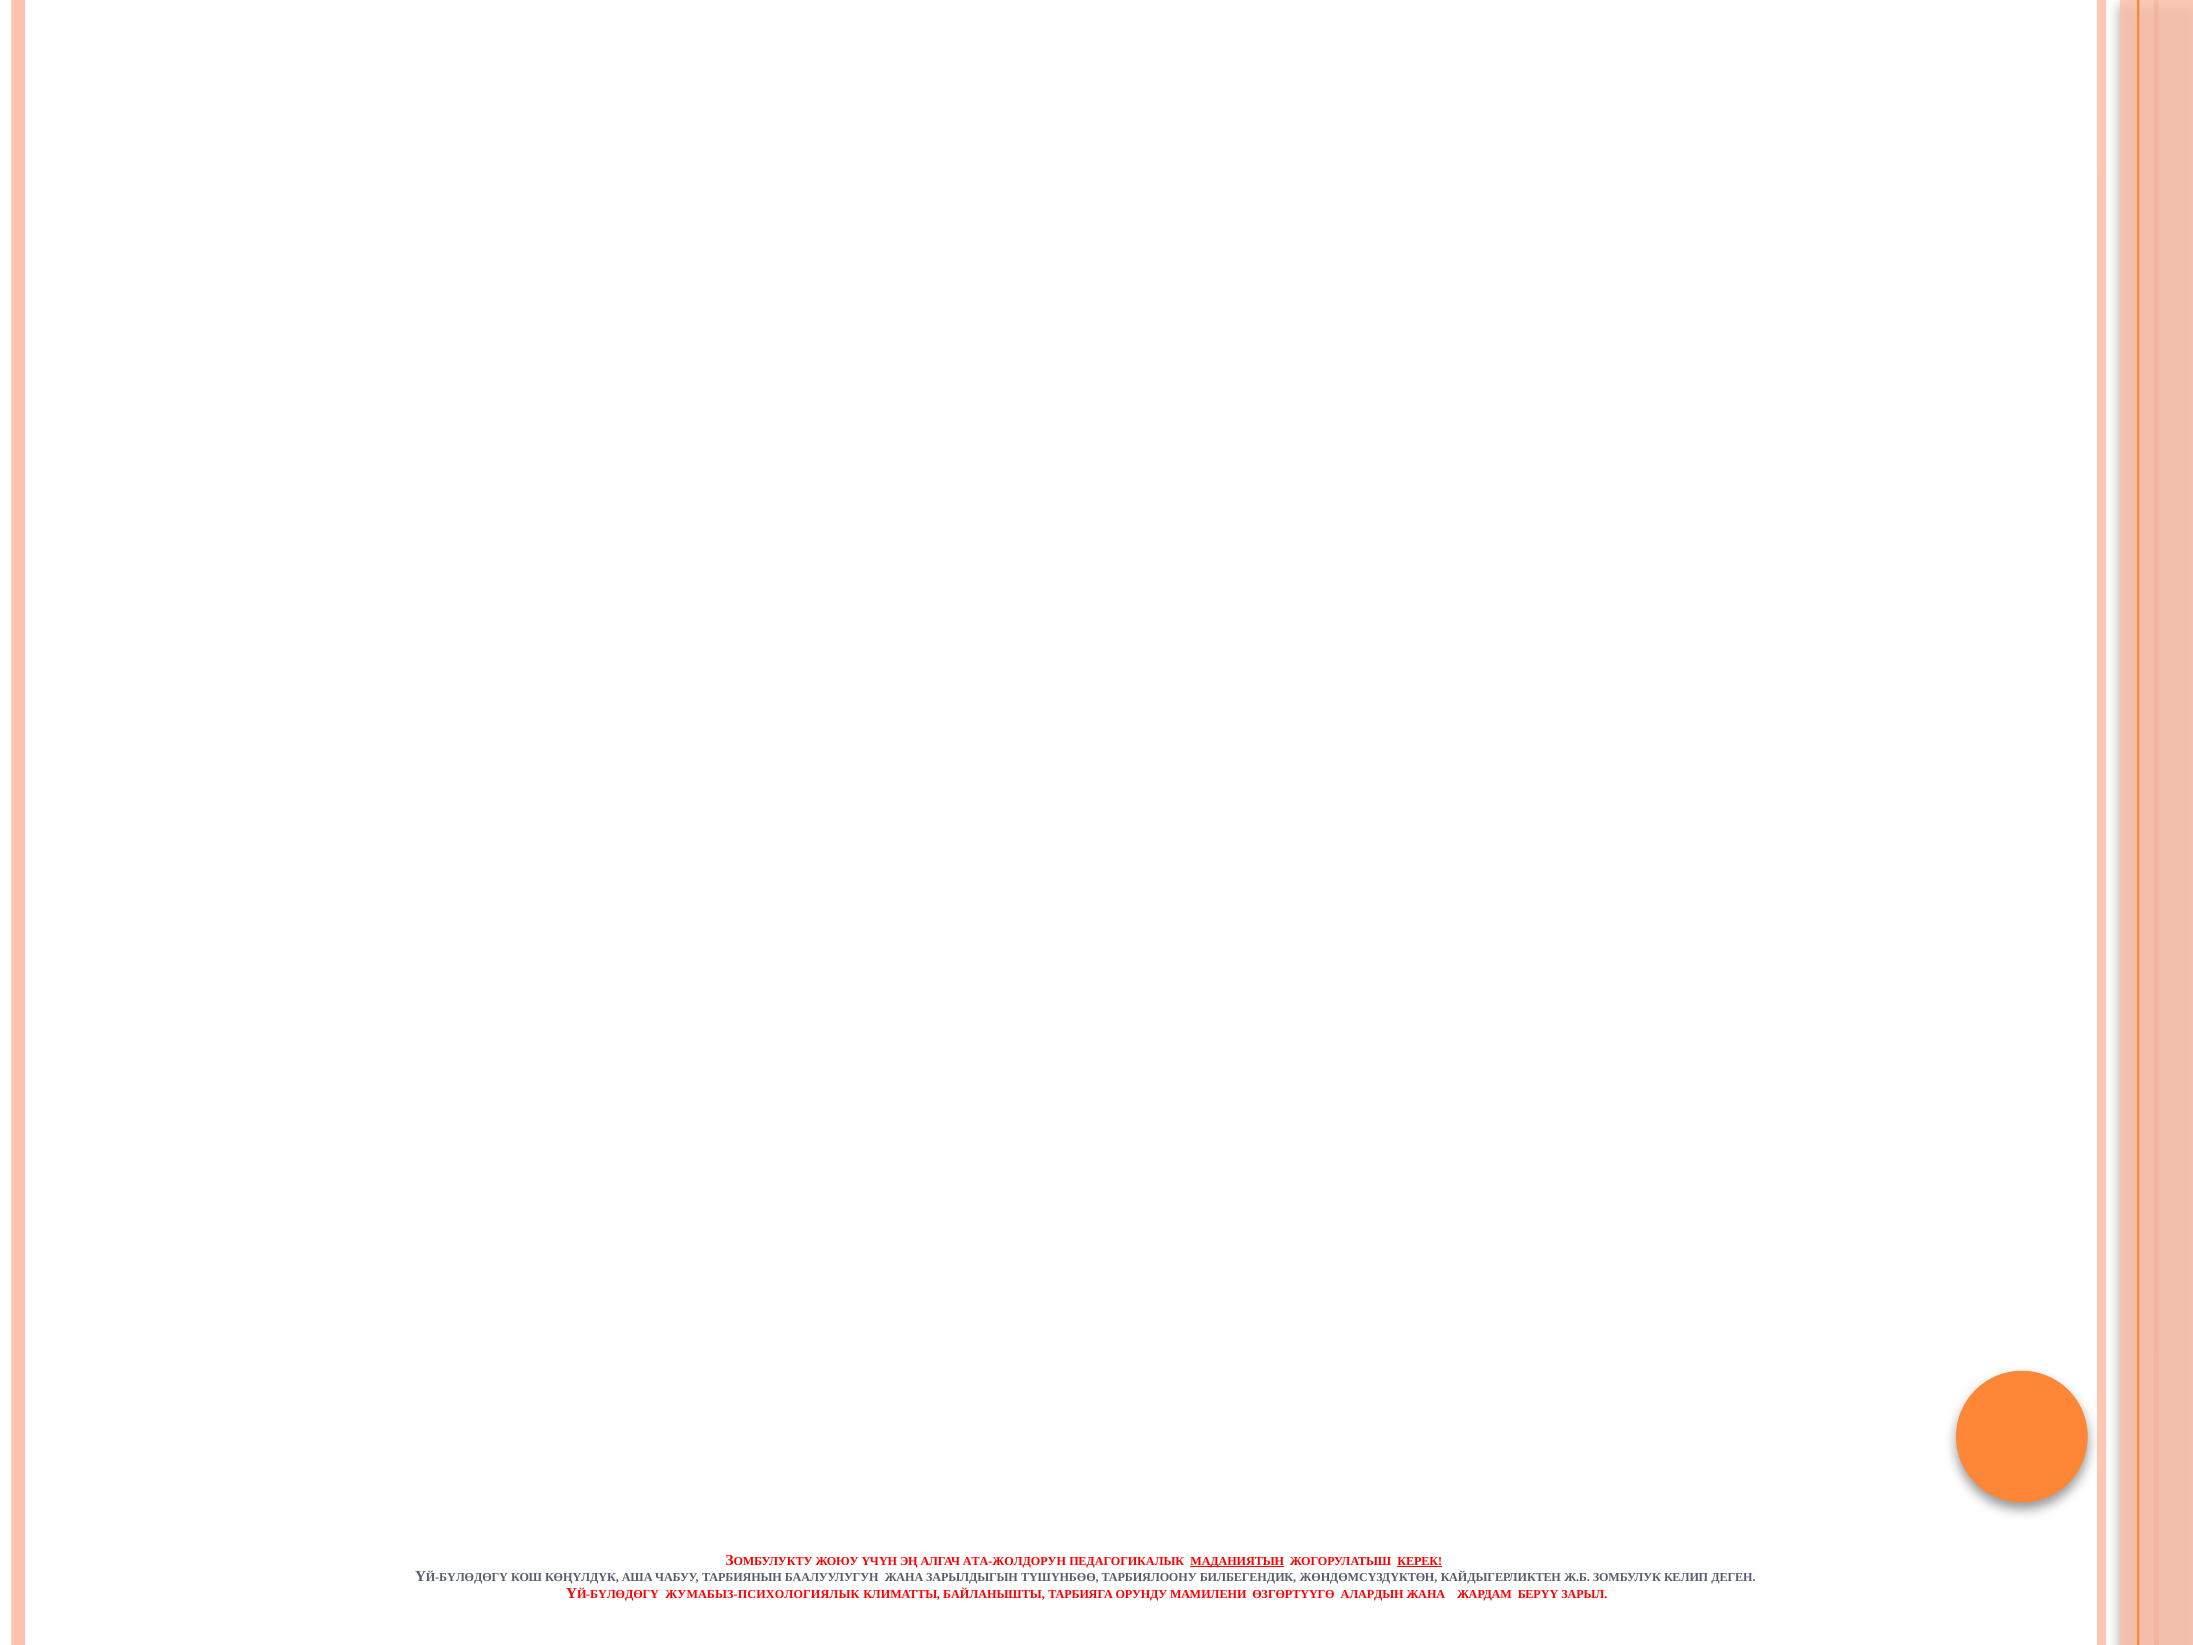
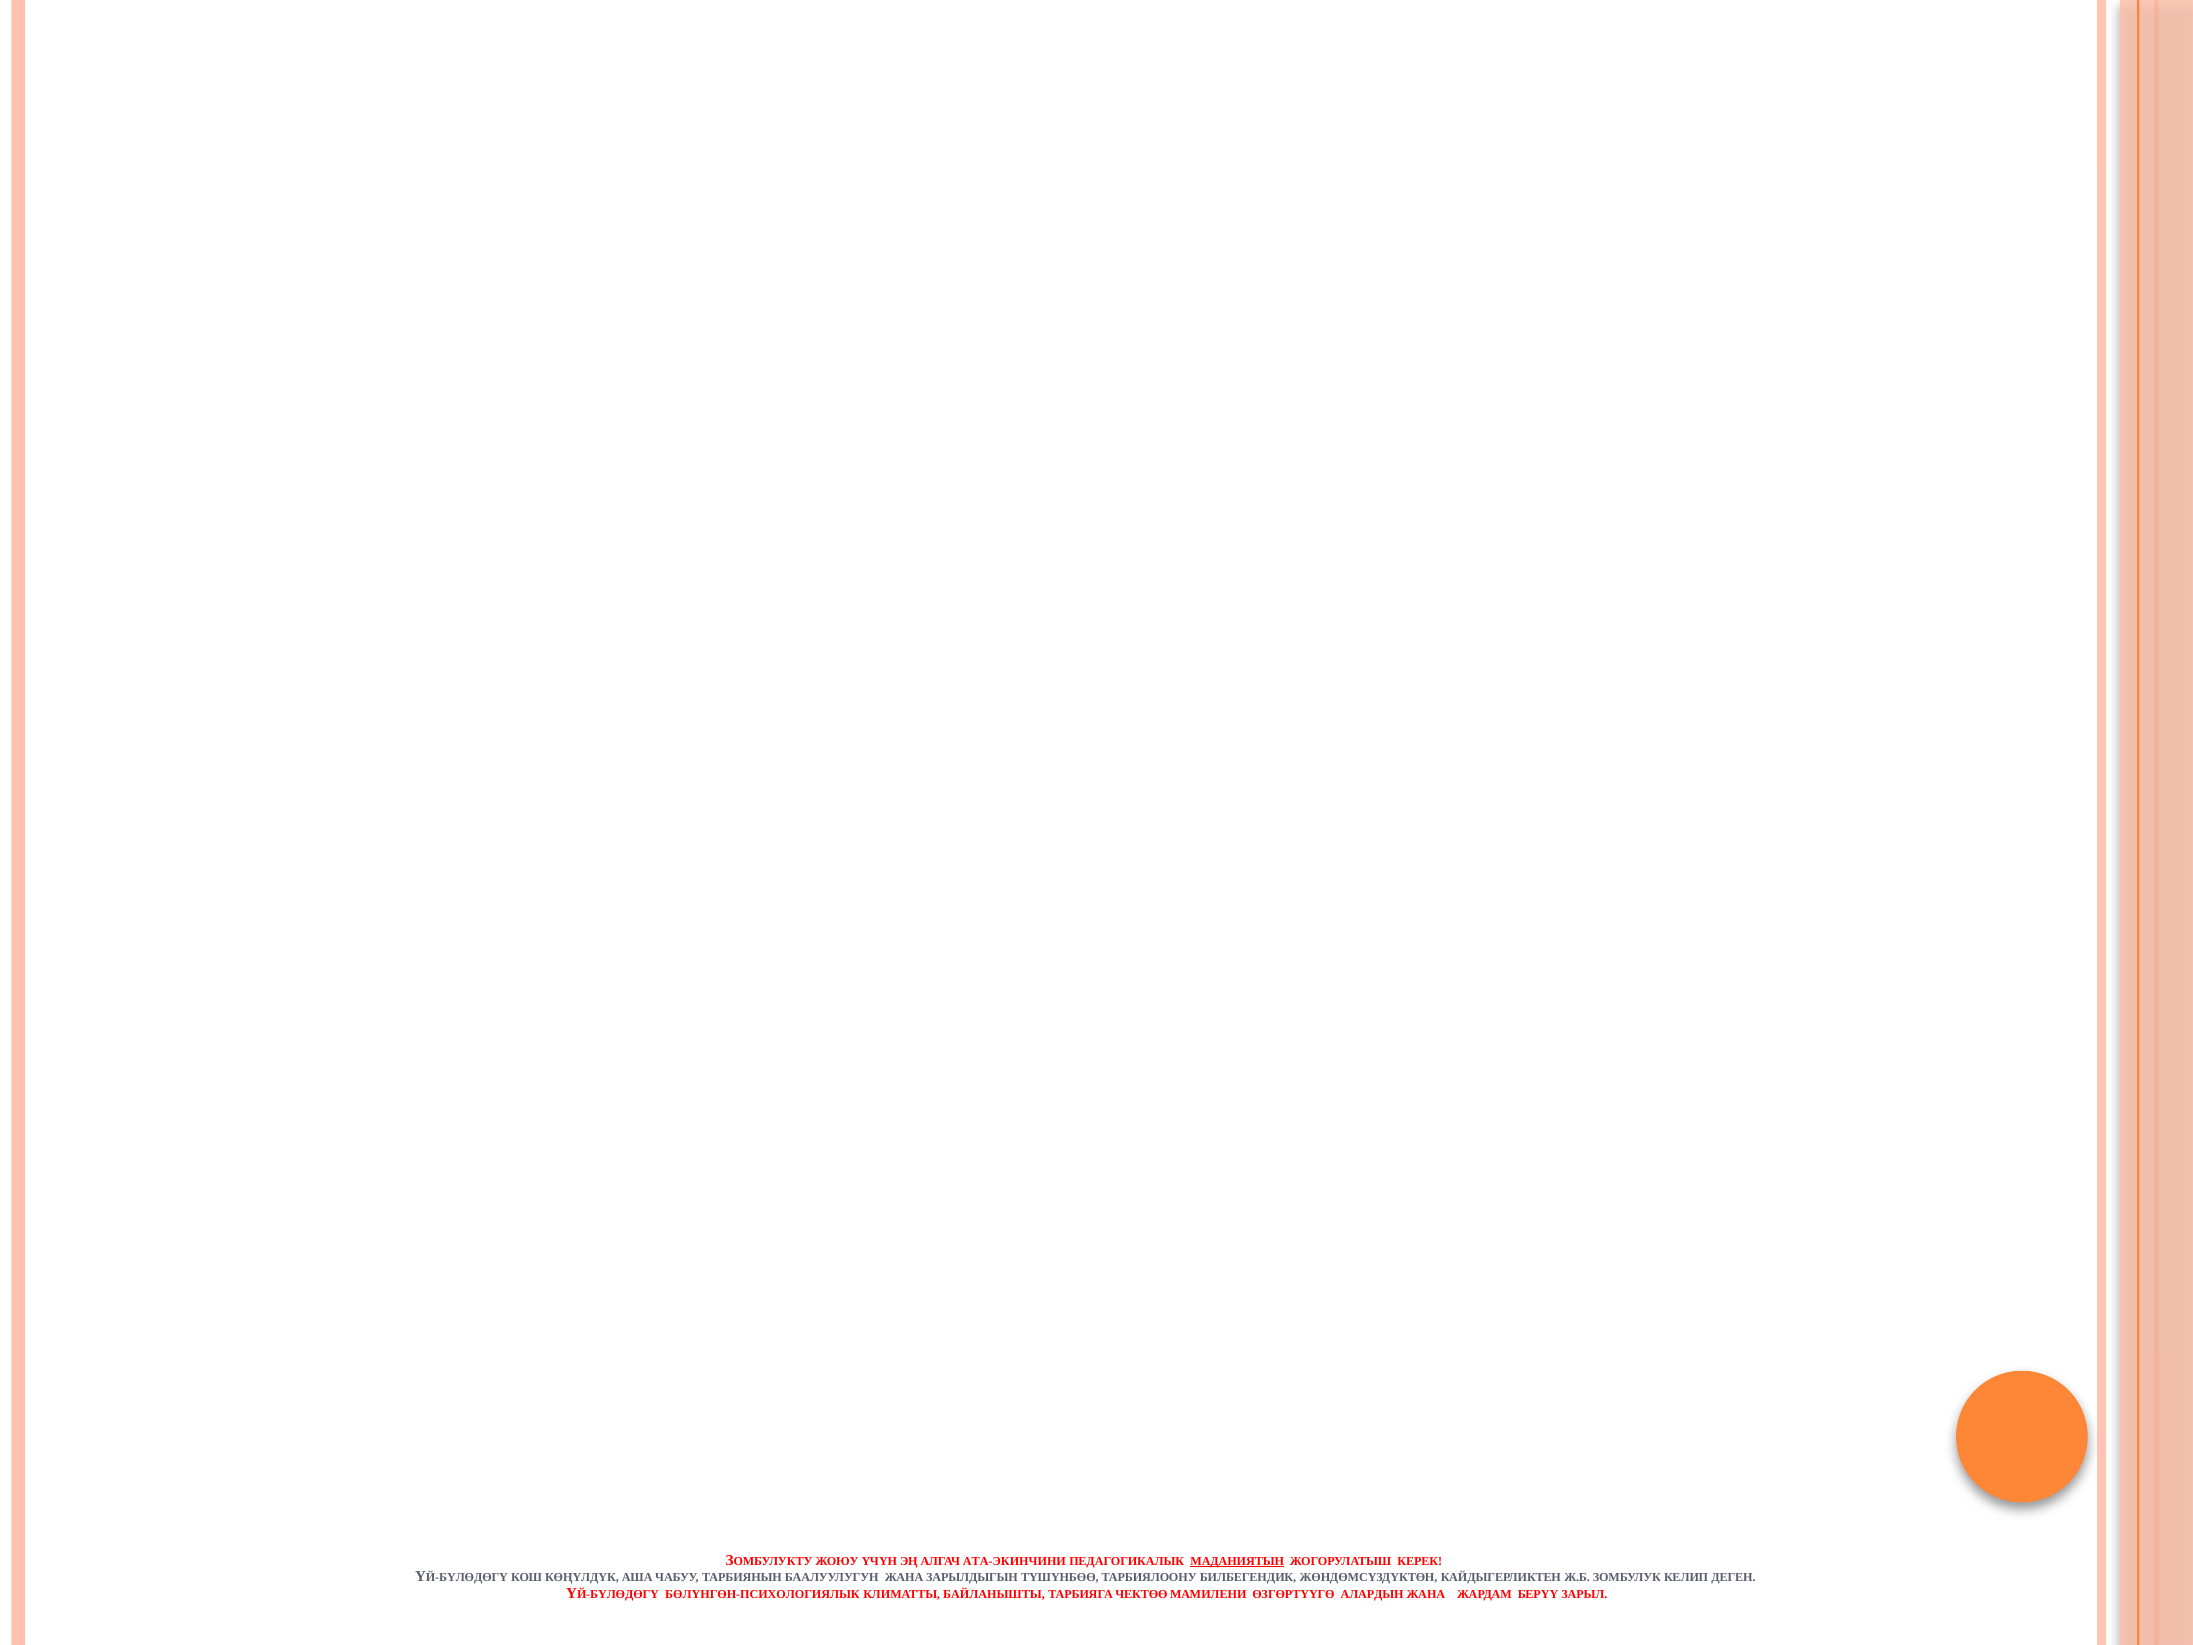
АТА-ЖОЛДОРУН: АТА-ЖОЛДОРУН -> АТА-ЭКИНЧИНИ (1014, 1561)
КЕРЕК underline: present -> none (1420, 1561)
ЖУМАБЫЗ-ПСИХОЛОГИЯЛЫК: ЖУМАБЫЗ-ПСИХОЛОГИЯЛЫК -> БӨЛҮНГӨН-ПСИХОЛОГИЯЛЫК (763, 1594)
ОРУНДУ: ОРУНДУ -> ЧЕКТӨӨ (1141, 1594)
